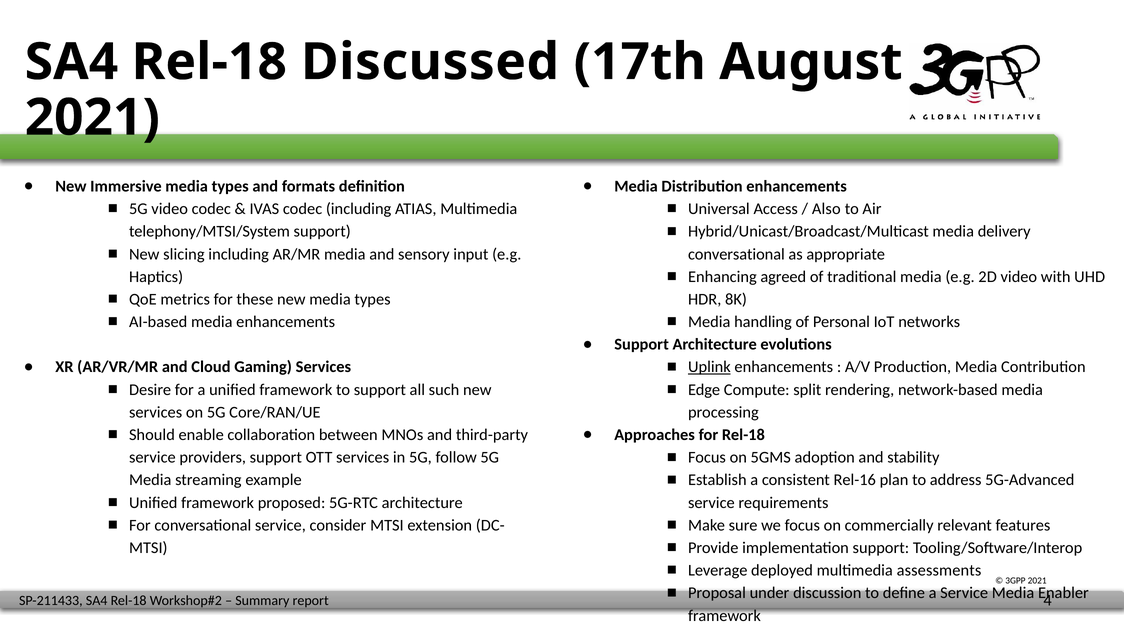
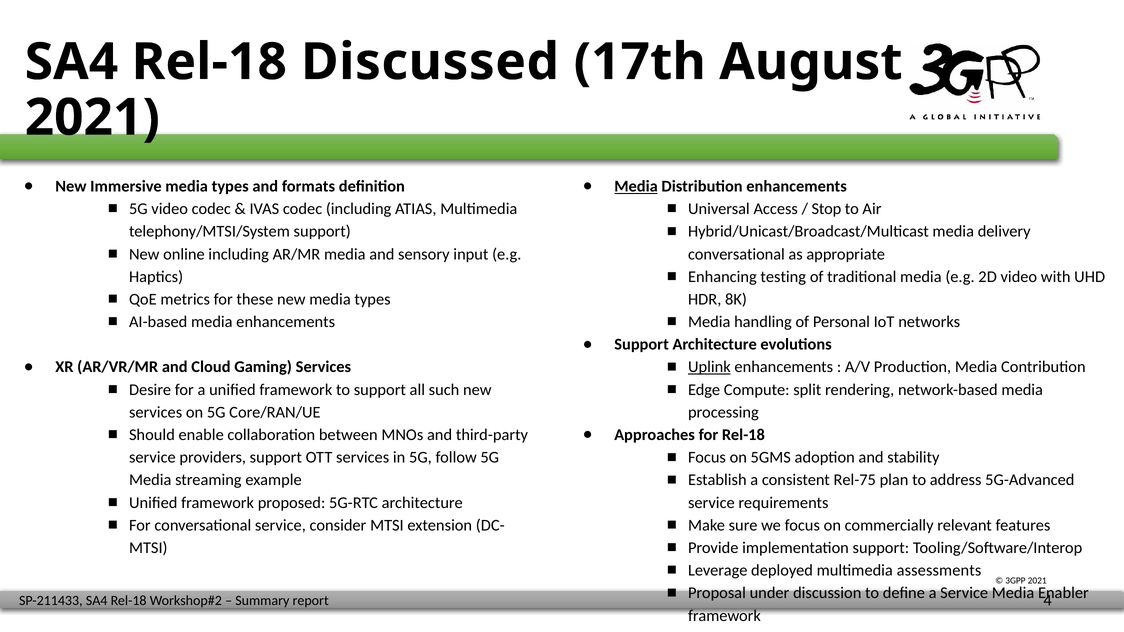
Media underline: none -> present (636, 186)
Also: Also -> Stop (826, 209)
slicing: slicing -> online (184, 254)
agreed: agreed -> testing (783, 277)
Rel-16: Rel-16 -> Rel-75 (855, 480)
